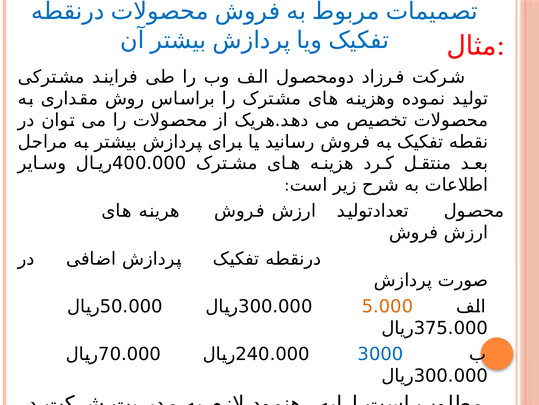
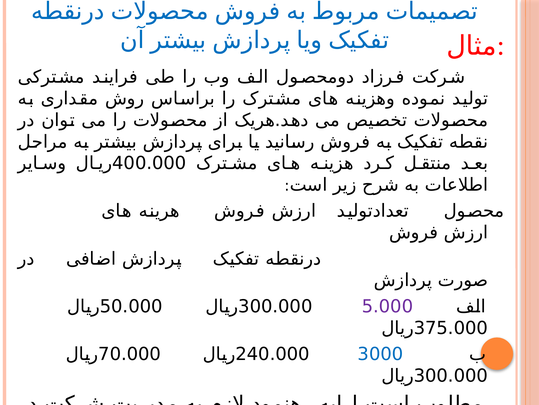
5.000 colour: orange -> purple (387, 306)
